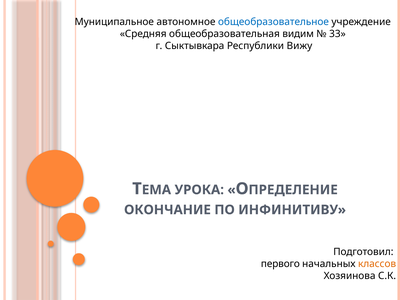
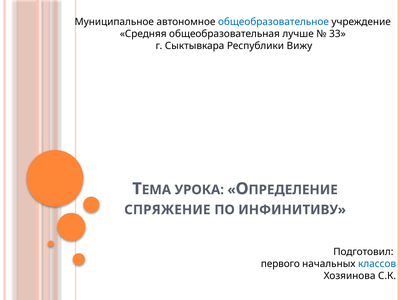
видим: видим -> лучше (298, 34)
ОКОНЧАНИЕ: ОКОНЧАНИЕ -> СПРЯЖЕНИЕ (167, 210)
классов colour: orange -> blue (377, 264)
